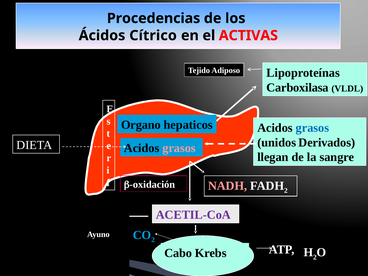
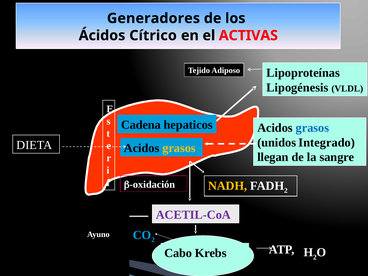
Procedencias: Procedencias -> Generadores (153, 18)
Carboxilasa: Carboxilasa -> Lipogénesis (297, 87)
Organo: Organo -> Cadena (141, 125)
Derivados: Derivados -> Integrado (327, 142)
grasos colour: pink -> yellow (179, 148)
NADH colour: pink -> yellow (228, 186)
